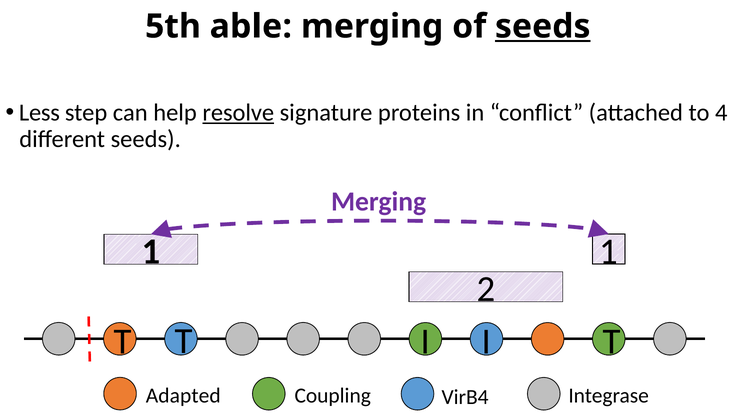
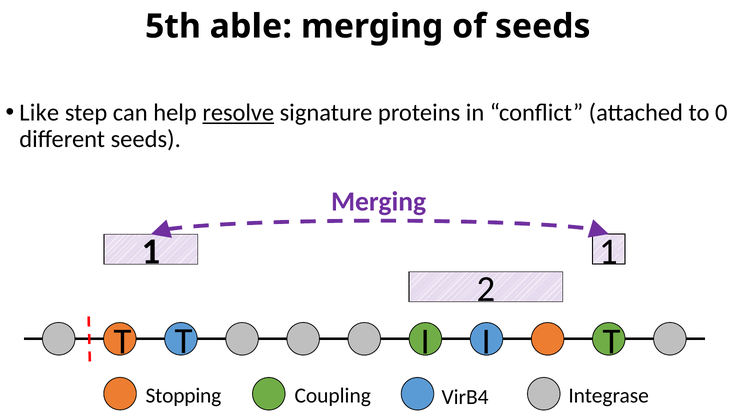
seeds underline: present -> none (543, 26)
Less: Less -> Like (39, 113)
4: 4 -> 0 (721, 113)
Adapted: Adapted -> Stopping (183, 395)
